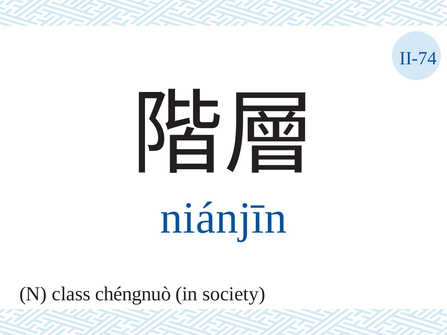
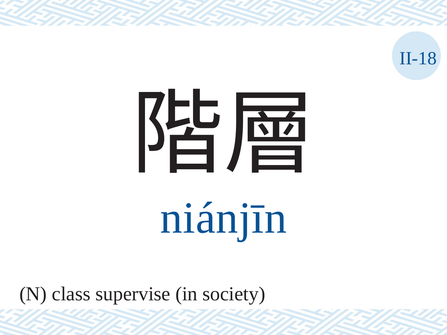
II-74: II-74 -> II-18 (418, 59)
chéngnuò: chéngnuò -> supervise (133, 294)
